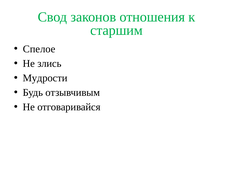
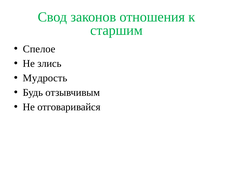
Мудрости: Мудрости -> Мудрость (45, 78)
